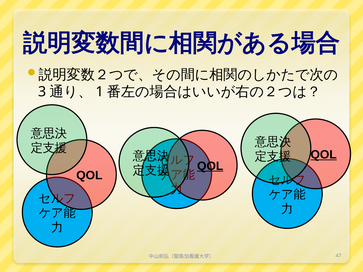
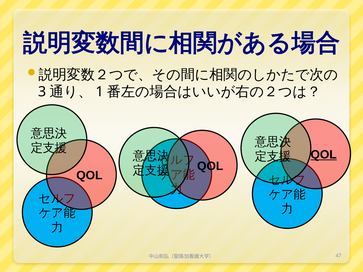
QOL underline: present -> none (210, 166)
